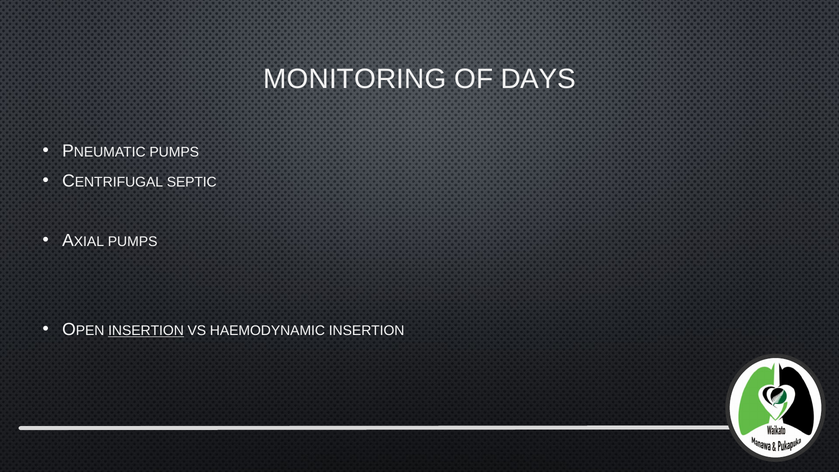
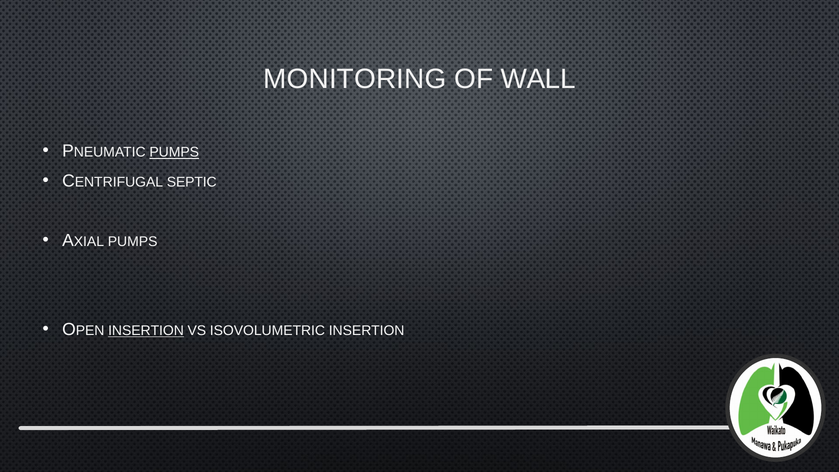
DAYS: DAYS -> WALL (538, 79)
PUMPS underline: none -> present (174, 152)
HAEMODYNAMIC: HAEMODYNAMIC -> ISOVOLUMETRIC (267, 331)
